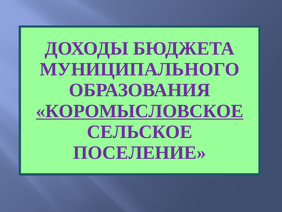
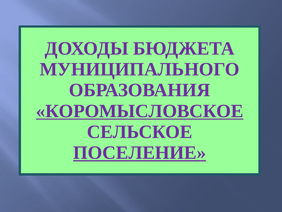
ПОСЕЛЕНИЕ underline: none -> present (140, 152)
